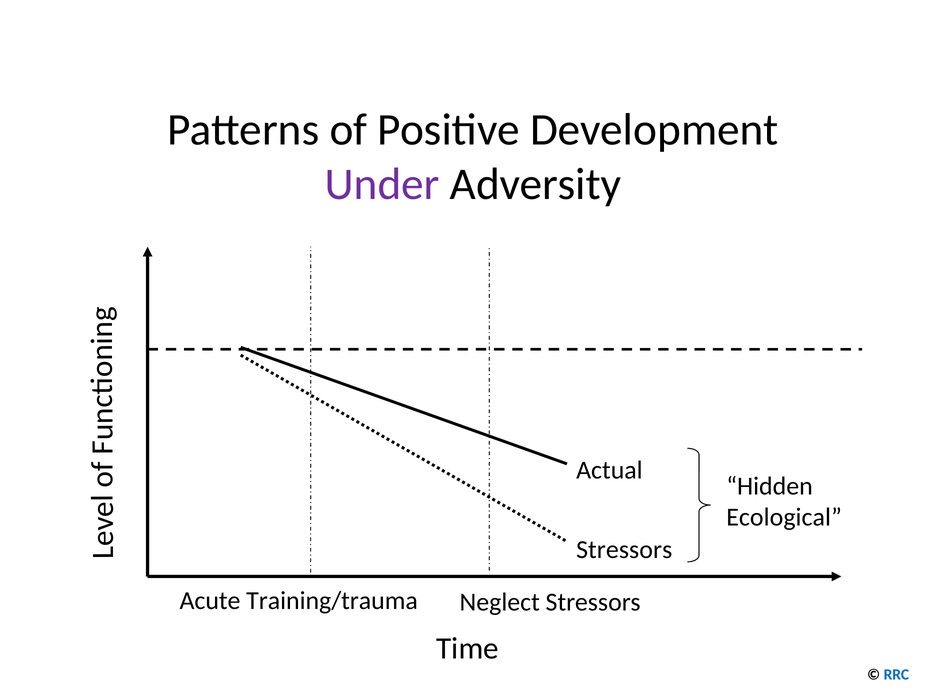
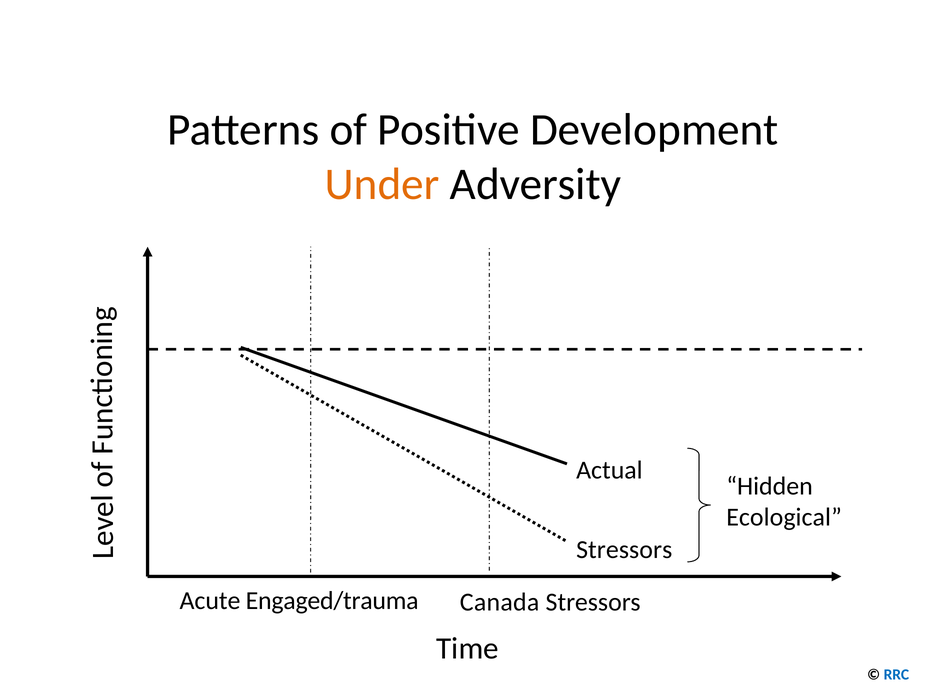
Under colour: purple -> orange (382, 184)
Training/trauma: Training/trauma -> Engaged/trauma (332, 601)
Neglect: Neglect -> Canada (500, 602)
